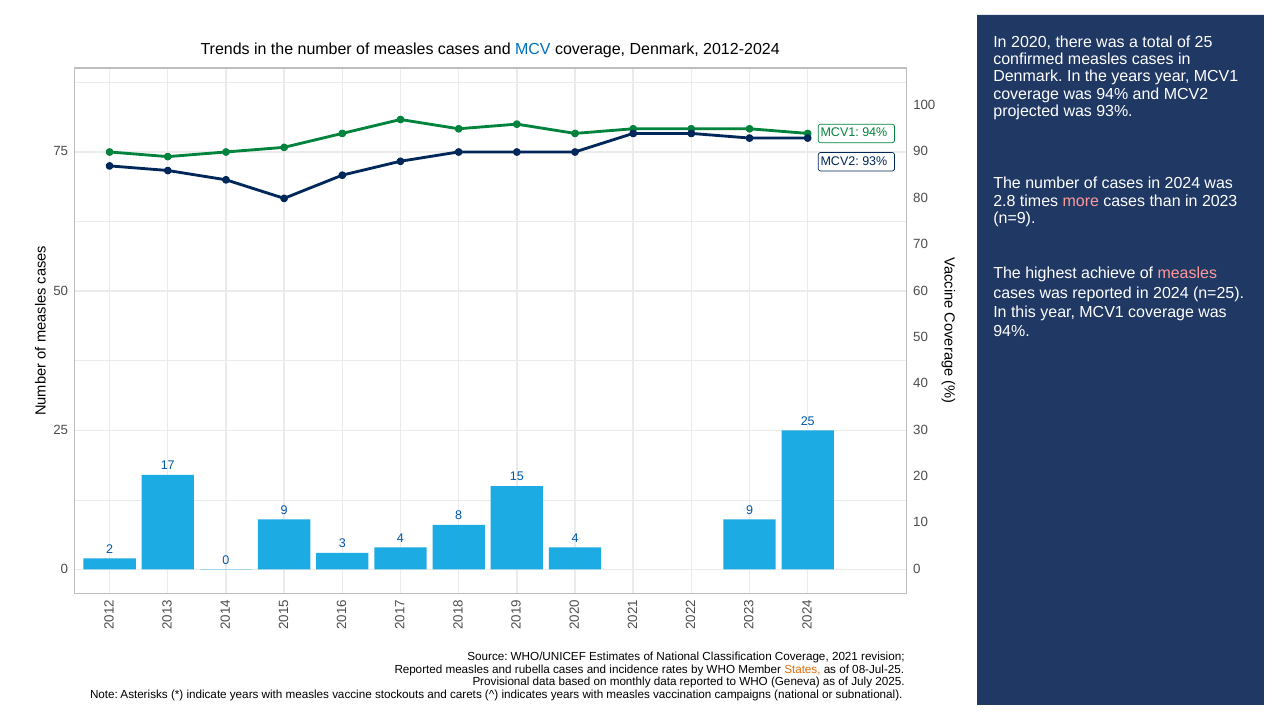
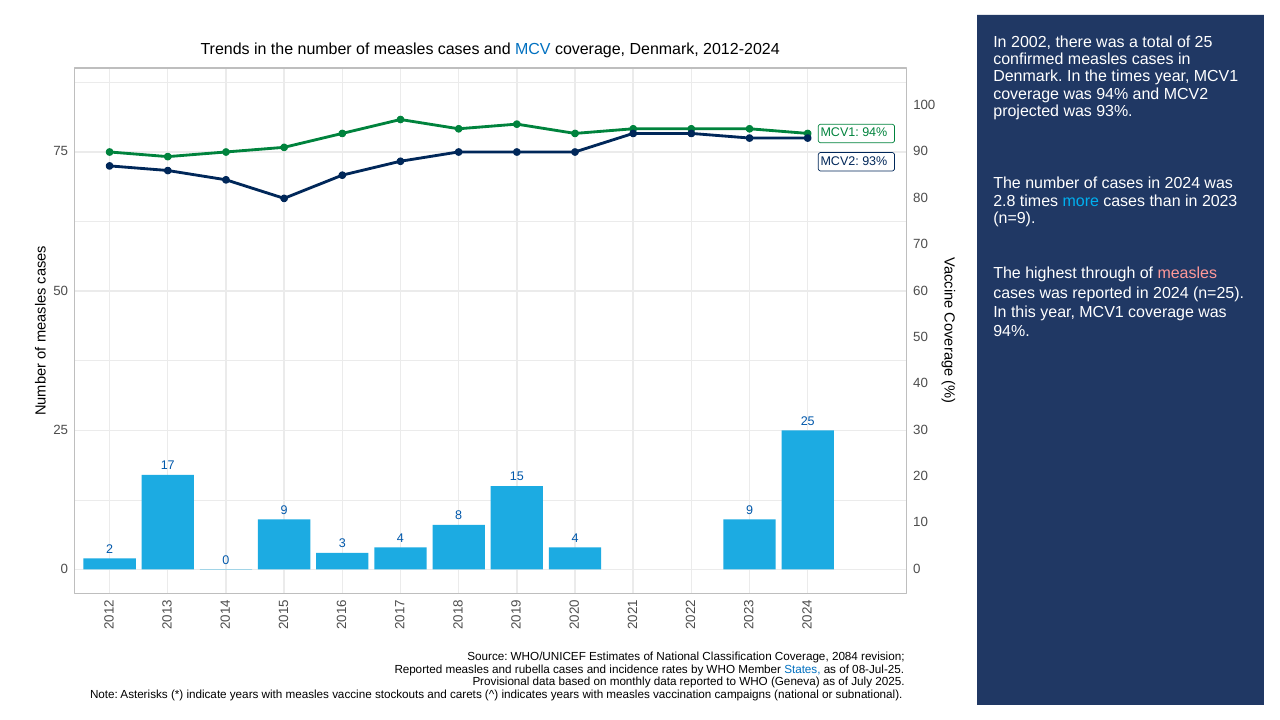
2020: 2020 -> 2002 (1031, 42)
the years: years -> times (1131, 77)
more colour: pink -> light blue (1081, 201)
achieve: achieve -> through (1108, 274)
2021: 2021 -> 2084 (845, 657)
States colour: orange -> blue (802, 669)
